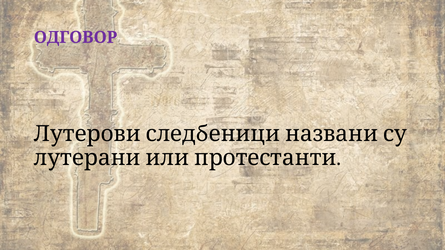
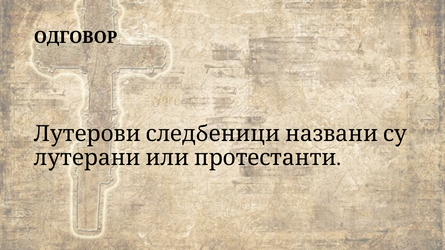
ОДГОВОР colour: purple -> black (76, 37)
